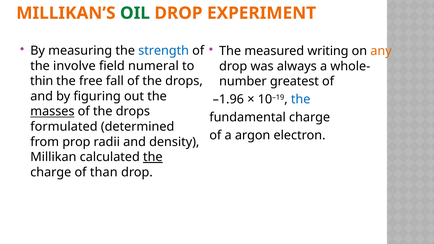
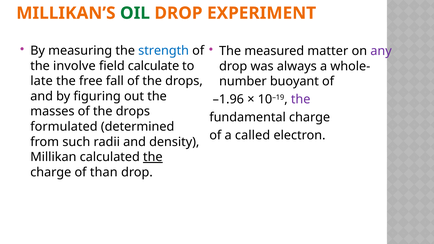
writing: writing -> matter (328, 51)
any colour: orange -> purple (381, 51)
numeral: numeral -> calculate (154, 66)
thin: thin -> late (42, 81)
greatest: greatest -> buoyant (294, 81)
the colour: blue -> purple (301, 99)
masses underline: present -> none (52, 112)
argon: argon -> called (253, 135)
prop: prop -> such (76, 142)
